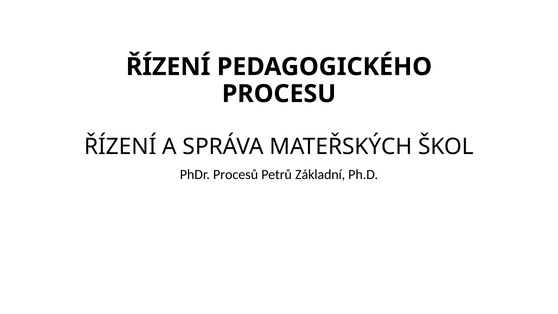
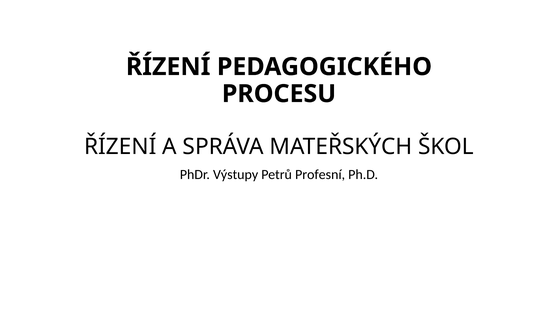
Procesů: Procesů -> Výstupy (236, 174)
Základní: Základní -> Profesní (320, 174)
